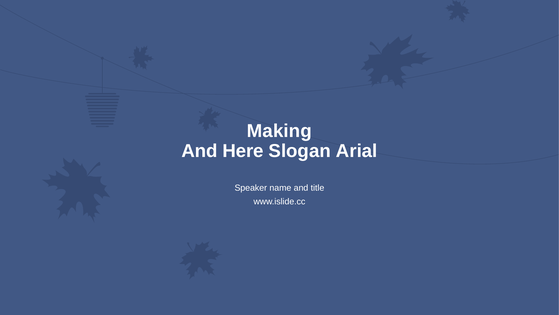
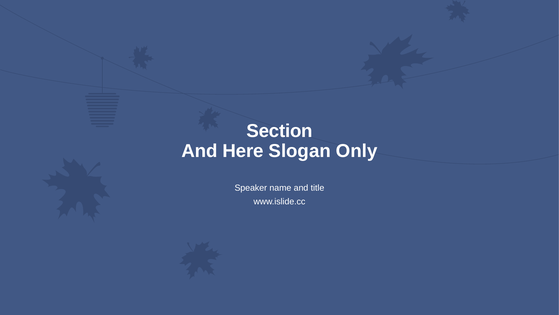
Making: Making -> Section (280, 131)
Arial: Arial -> Only (357, 151)
